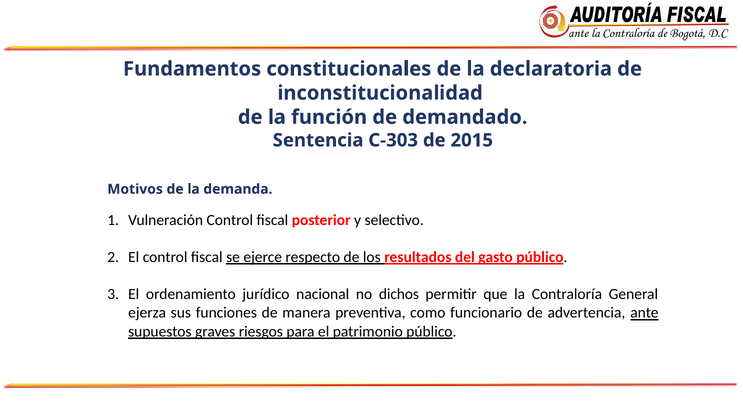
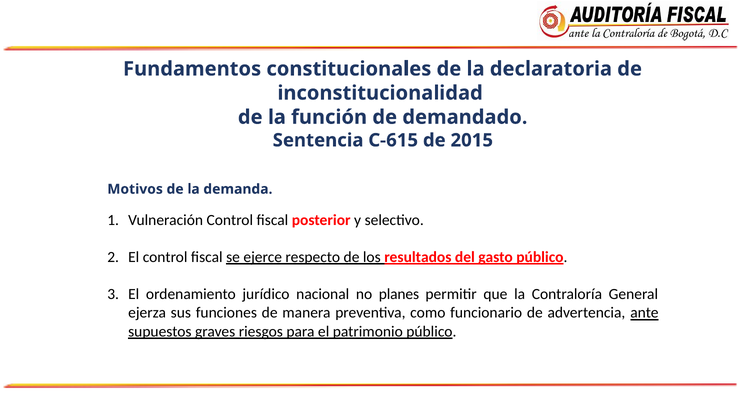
C-303: C-303 -> C-615 (393, 140)
dichos: dichos -> planes (399, 294)
